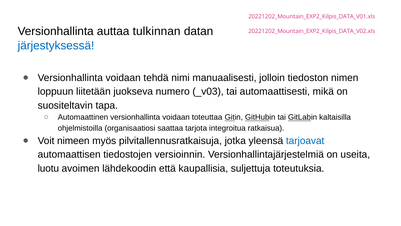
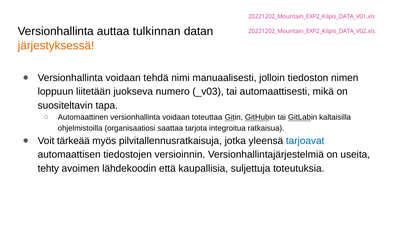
järjestyksessä colour: blue -> orange (56, 45)
nimeen: nimeen -> tärkeää (73, 141)
luotu: luotu -> tehty (48, 168)
